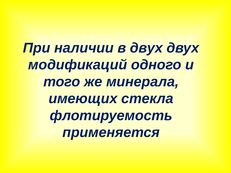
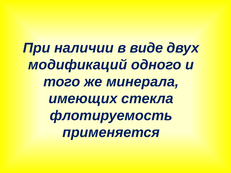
в двух: двух -> виде (146, 48)
